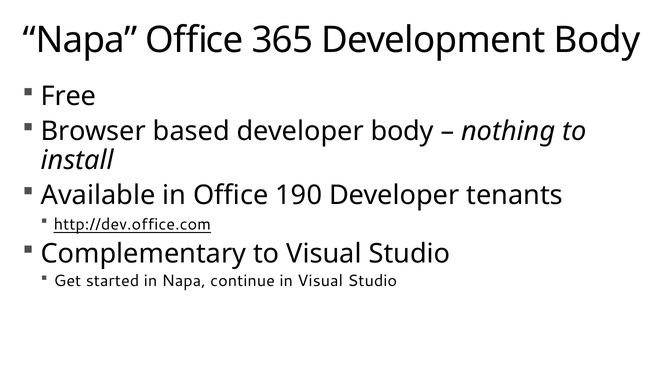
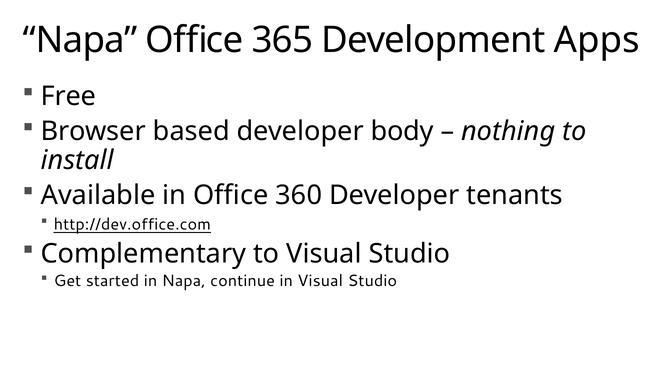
Development Body: Body -> Apps (597, 40)
190: 190 -> 360 (299, 195)
